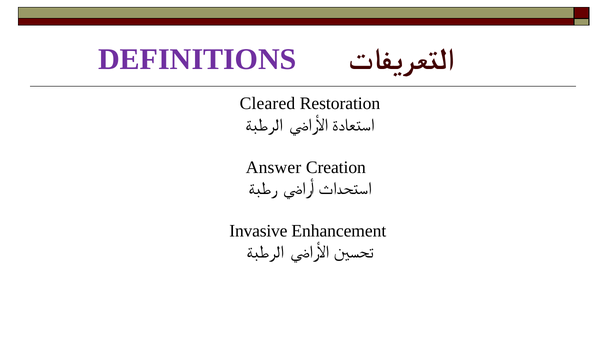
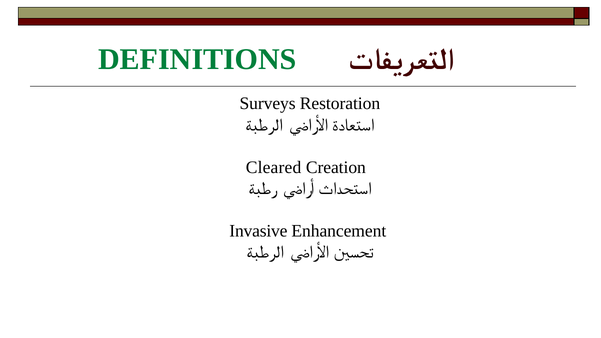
DEFINITIONS colour: purple -> green (197, 59)
Cleared: Cleared -> Surveys (268, 103)
Answer: Answer -> Cleared (274, 168)
